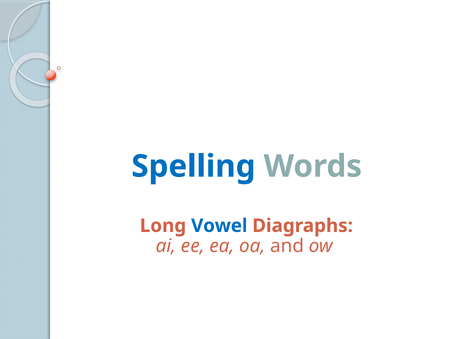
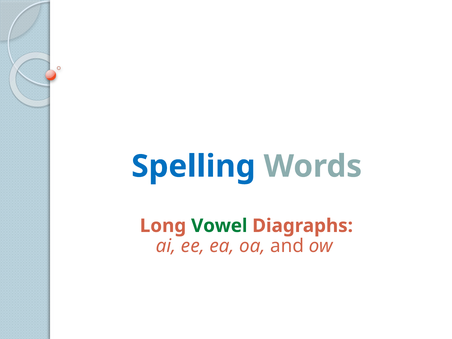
Vowel colour: blue -> green (219, 226)
